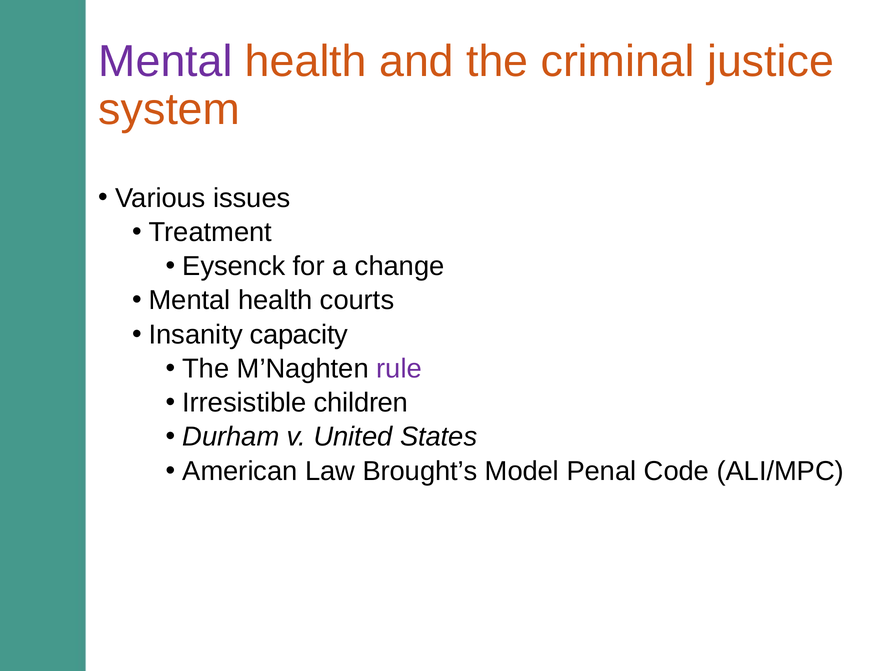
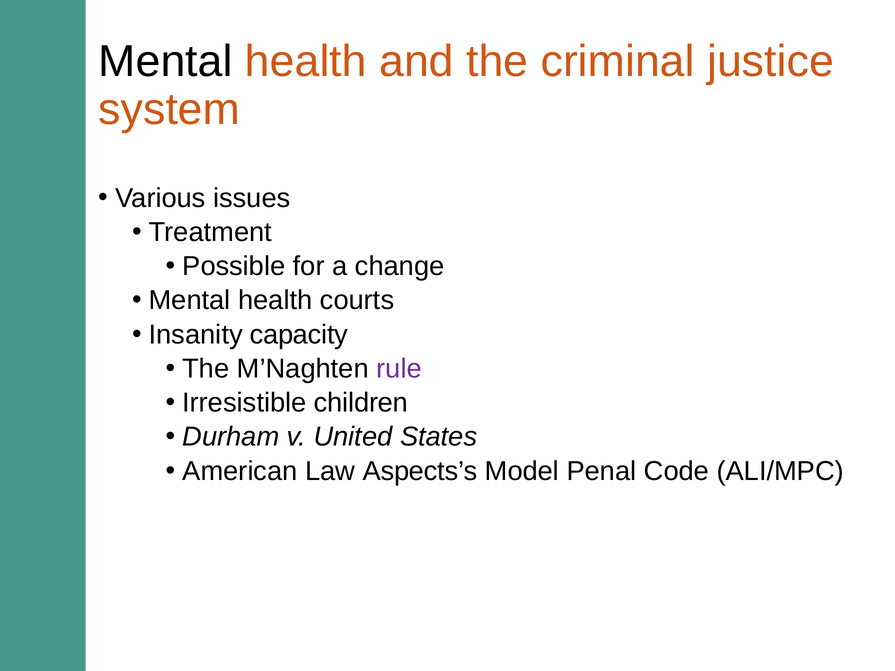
Mental colour: purple -> black (166, 61)
Eysenck: Eysenck -> Possible (234, 266)
Brought’s: Brought’s -> Aspects’s (420, 471)
